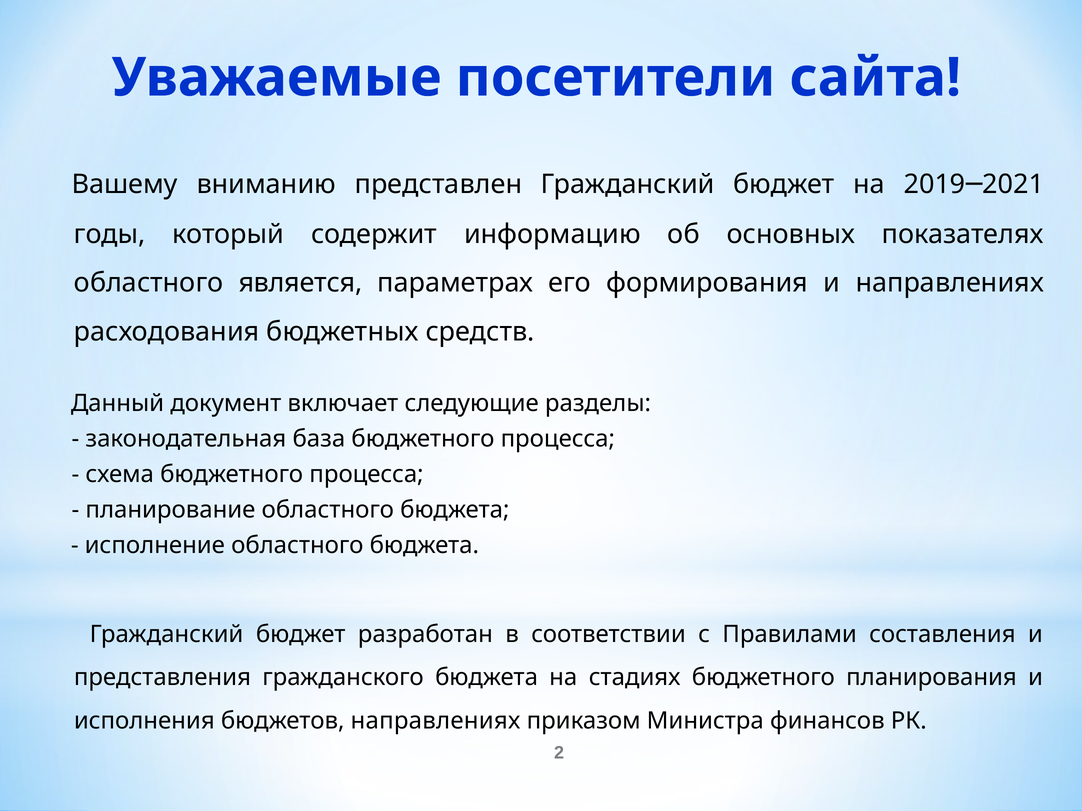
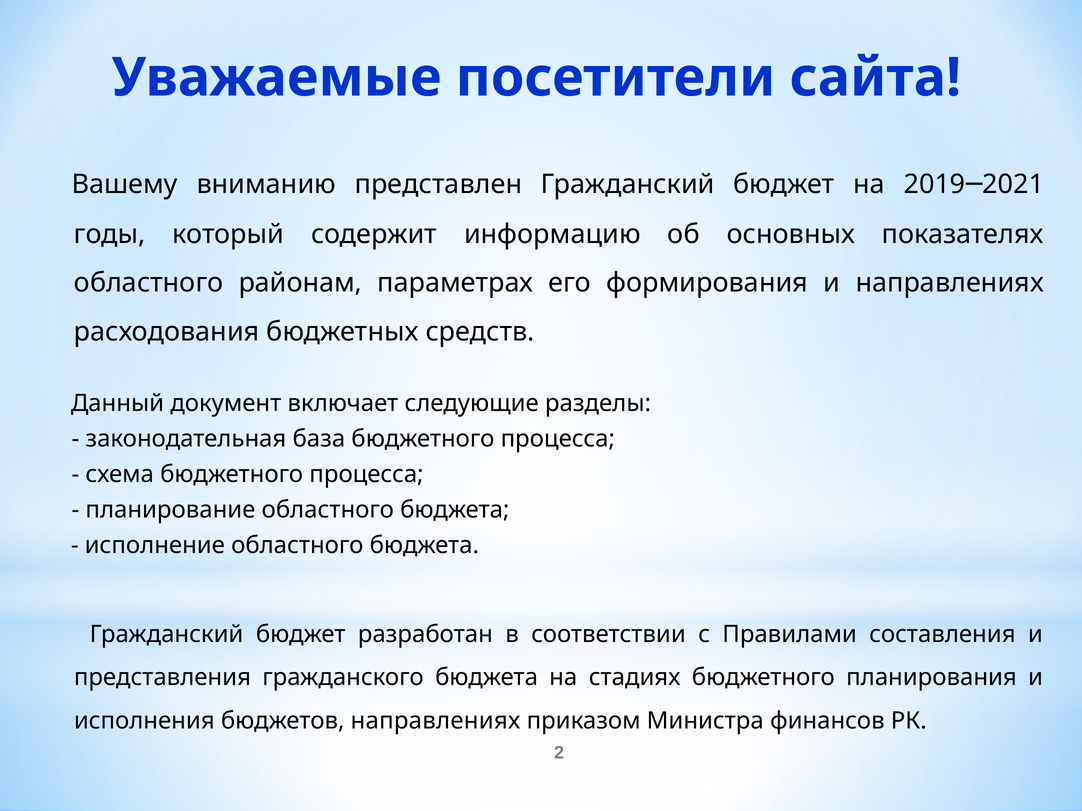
является: является -> районам (300, 283)
